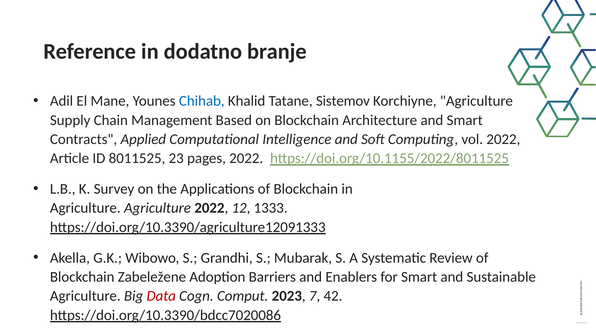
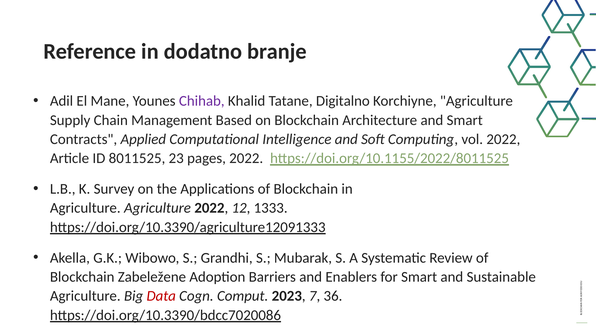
Chihab colour: blue -> purple (202, 101)
Sistemov: Sistemov -> Digitalno (343, 101)
42: 42 -> 36 (333, 296)
